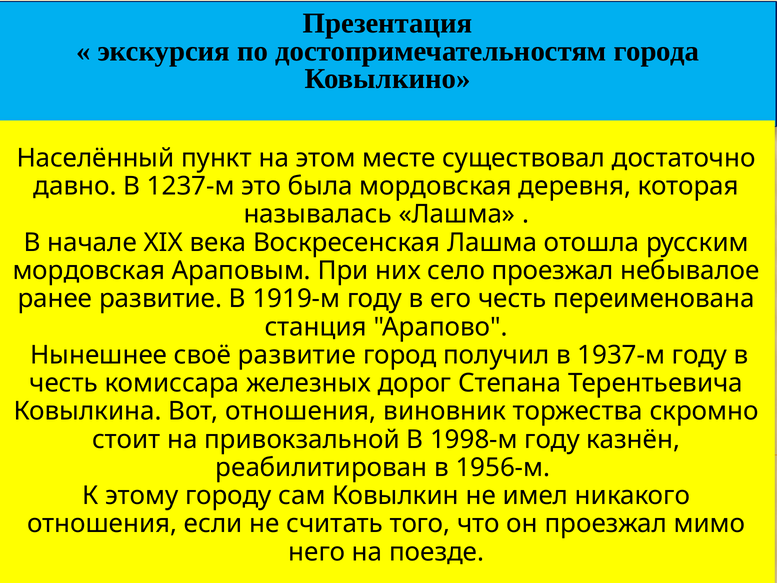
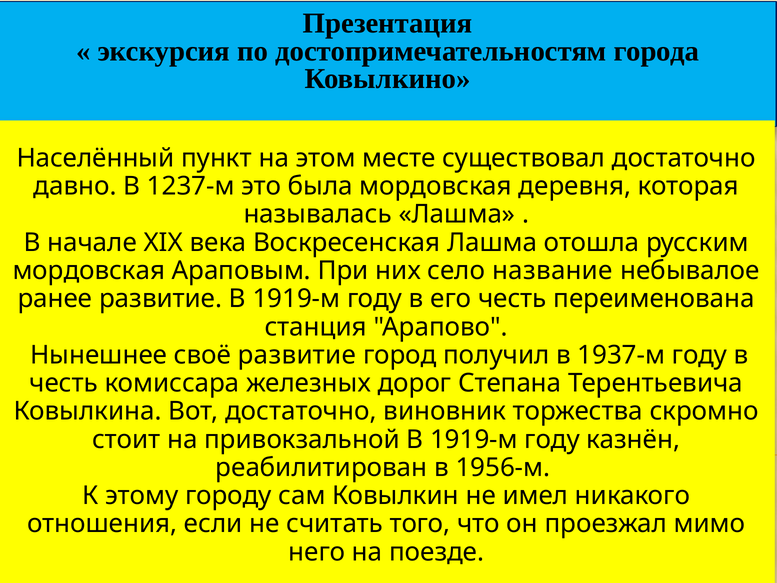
село проезжал: проезжал -> название (552, 271)
Вот отношения: отношения -> достаточно (301, 411)
привокзальной В 1998-м: 1998-м -> 1919-м (474, 439)
